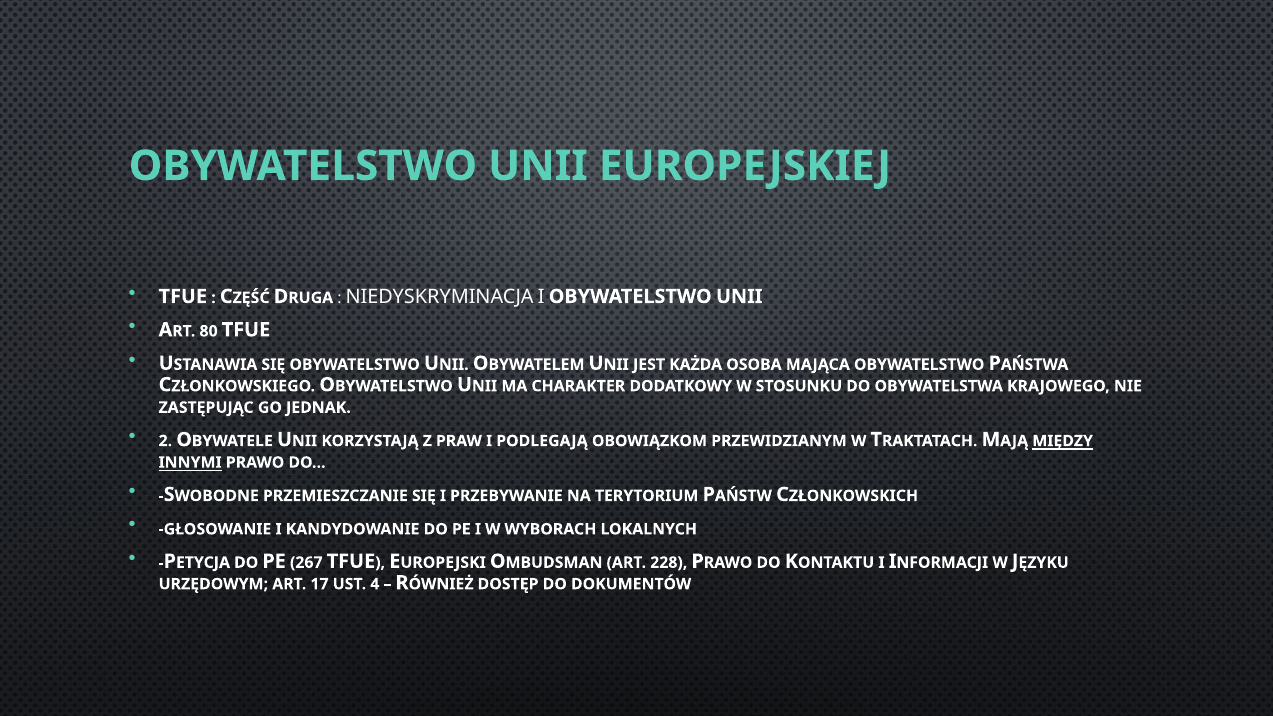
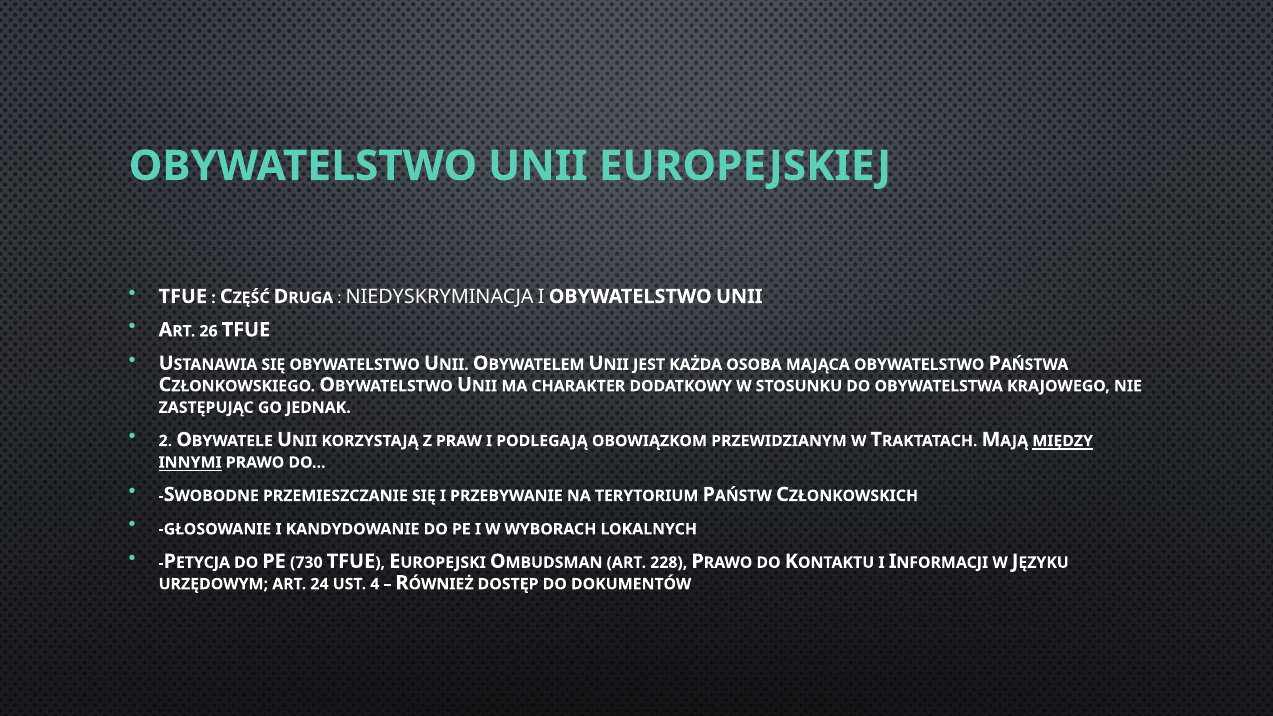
80: 80 -> 26 (209, 331)
267: 267 -> 730 (306, 563)
17: 17 -> 24 (319, 584)
